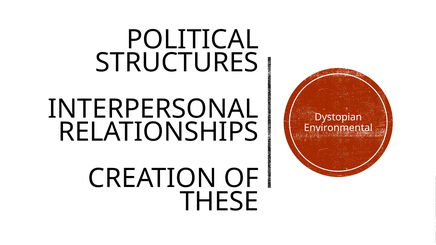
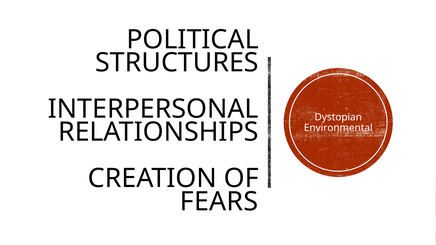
THESE: THESE -> FEARS (219, 202)
